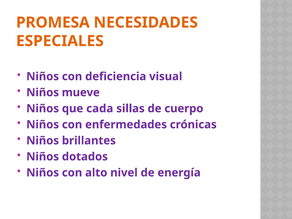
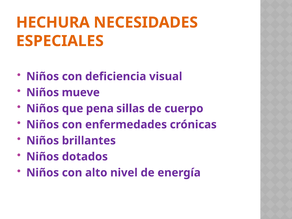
PROMESA: PROMESA -> HECHURA (53, 22)
cada: cada -> pena (100, 109)
